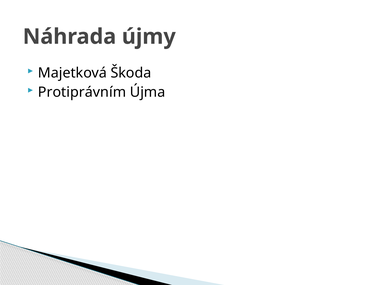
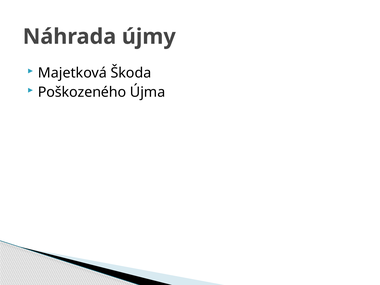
Protiprávním: Protiprávním -> Poškozeného (82, 92)
